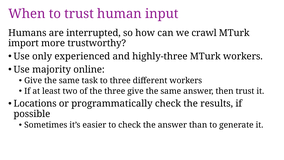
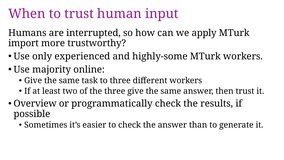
crawl: crawl -> apply (204, 33)
highly-three: highly-three -> highly-some (160, 56)
Locations: Locations -> Overview (35, 103)
